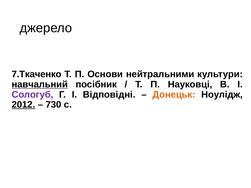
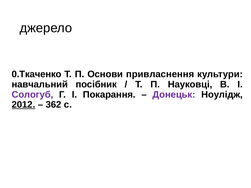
7.Ткаченко: 7.Ткаченко -> 0.Ткаченко (37, 74)
нейтральними: нейтральними -> привласнення (160, 74)
навчальний underline: present -> none (40, 84)
Відповідні: Відповідні -> Покарання (109, 95)
Донецьк colour: orange -> purple (174, 95)
730: 730 -> 362 (54, 105)
